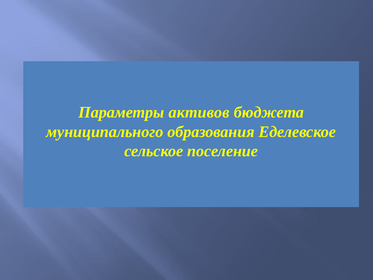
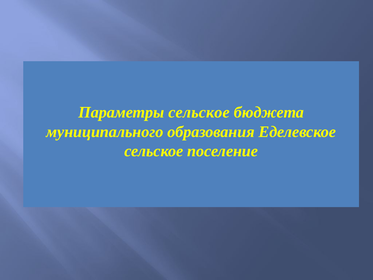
Параметры активов: активов -> сельское (199, 112)
